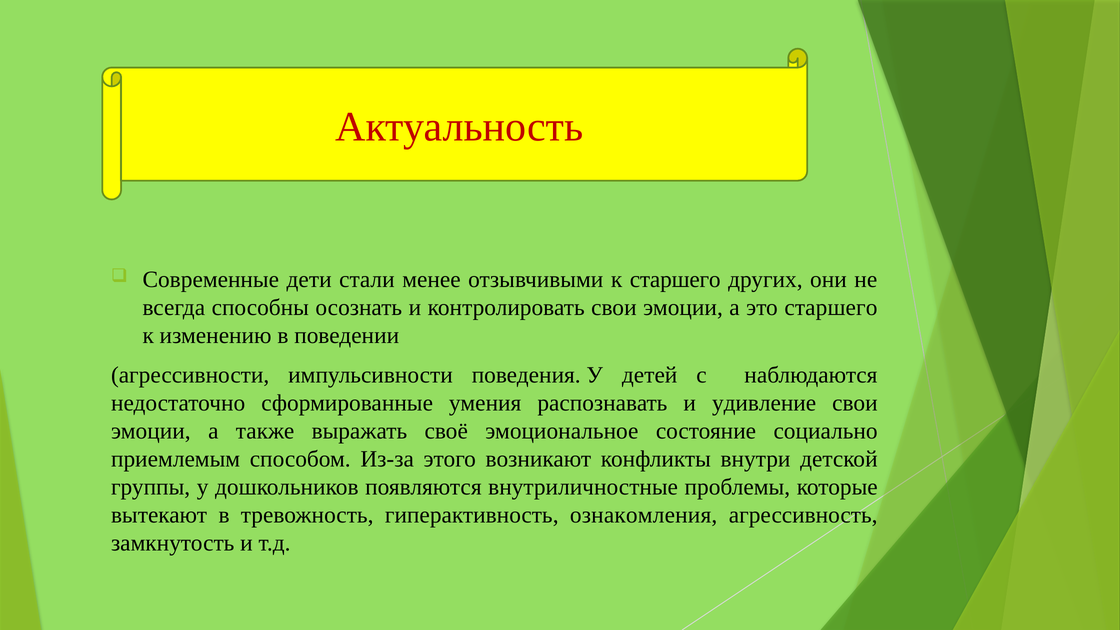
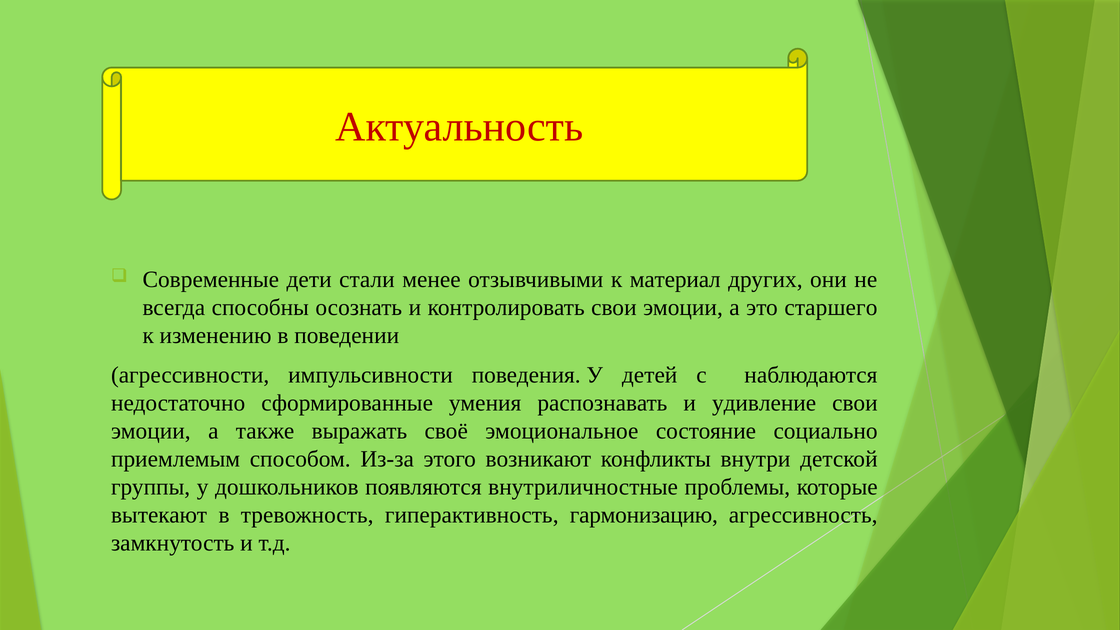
к старшего: старшего -> материал (675, 279)
ознакомления: ознакомления -> гармонизацию (644, 515)
